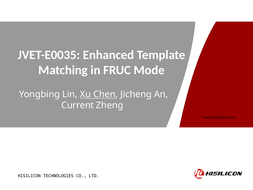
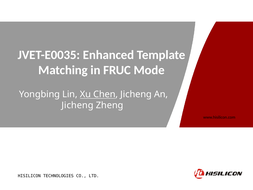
Current: Current -> Jicheng (78, 105)
